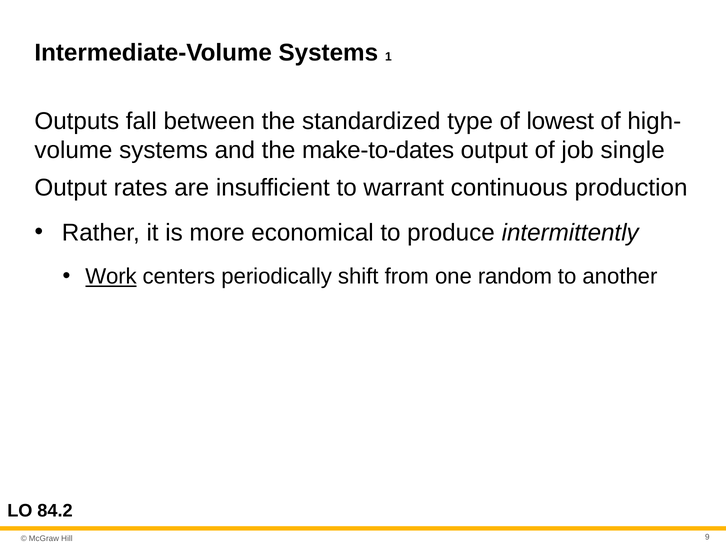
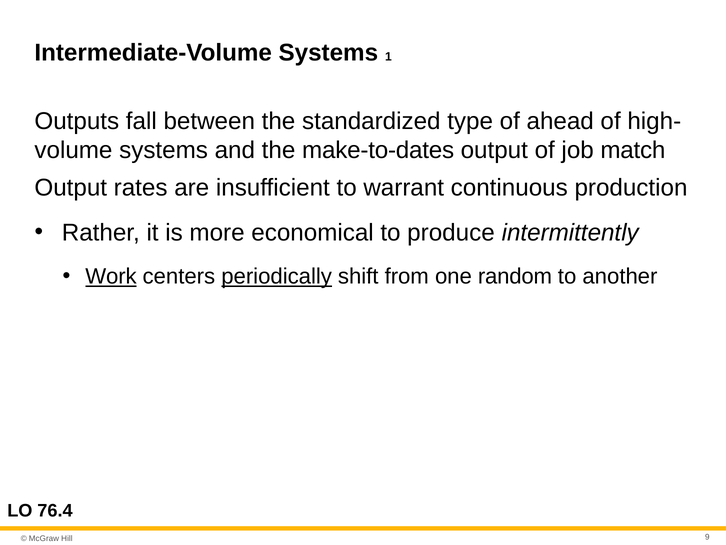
lowest: lowest -> ahead (560, 121)
single: single -> match (633, 150)
periodically underline: none -> present (277, 276)
84.2: 84.2 -> 76.4 (55, 510)
